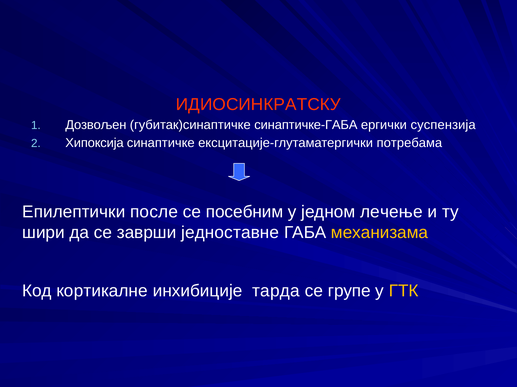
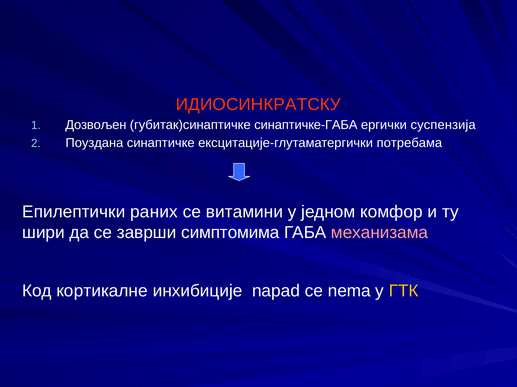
Хипоксија: Хипоксија -> Поуздана (94, 143)
после: после -> раних (154, 212)
посебним: посебним -> витамини (245, 212)
лечење: лечење -> комфор (391, 212)
једноставне: једноставне -> симптомима (230, 233)
механизама colour: yellow -> pink (380, 233)
тарда: тарда -> napad (276, 292)
групе: групе -> nema (349, 292)
